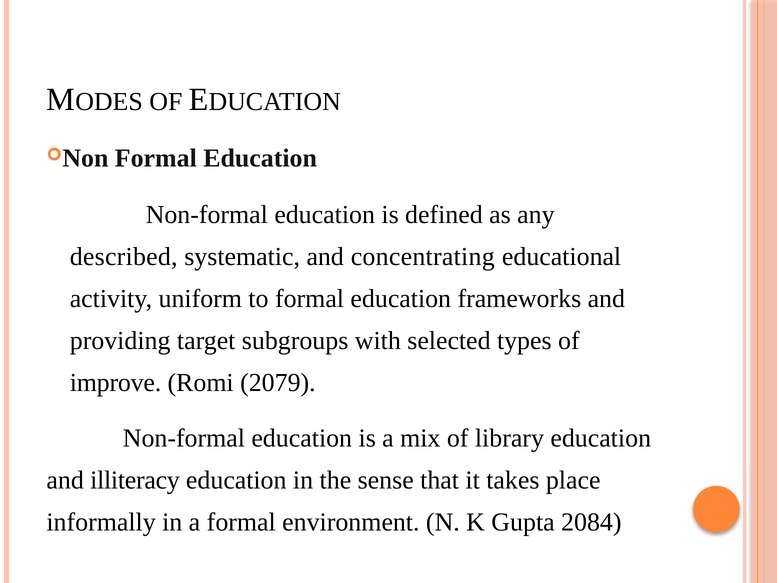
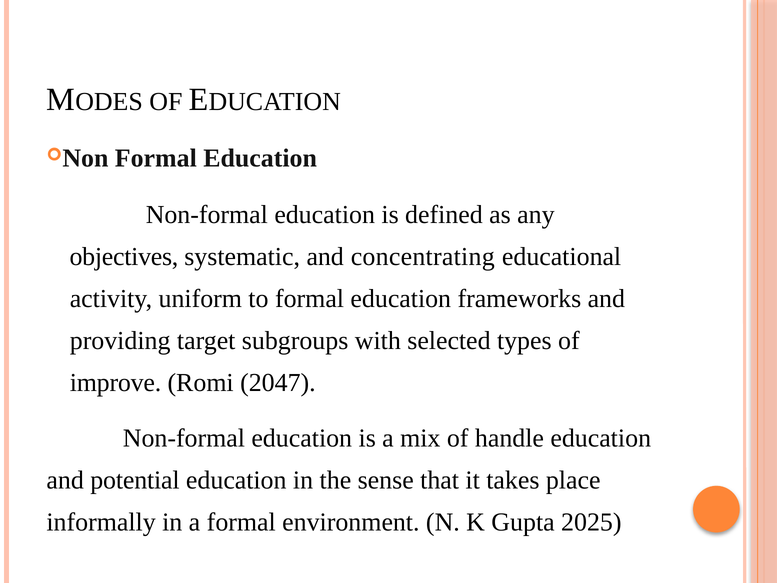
described: described -> objectives (124, 257)
2079: 2079 -> 2047 (278, 382)
library: library -> handle (509, 438)
illiteracy: illiteracy -> potential (135, 480)
2084: 2084 -> 2025 (591, 522)
